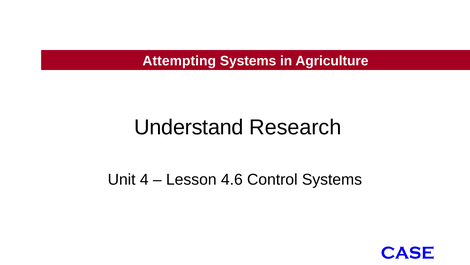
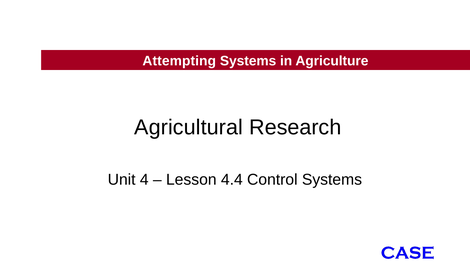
Understand: Understand -> Agricultural (189, 127)
4.6: 4.6 -> 4.4 (232, 179)
